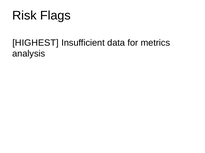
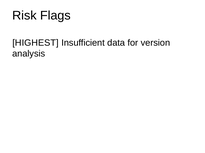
metrics: metrics -> version (155, 43)
